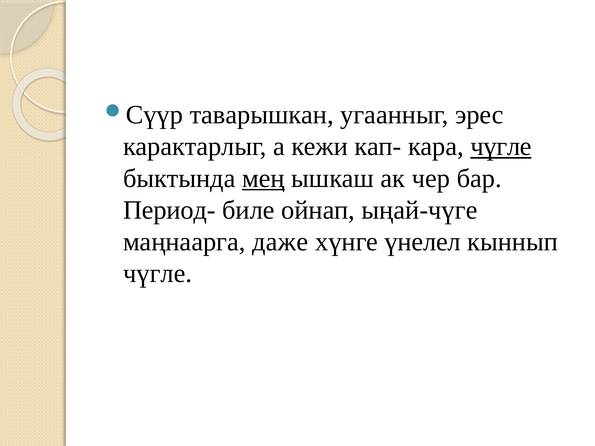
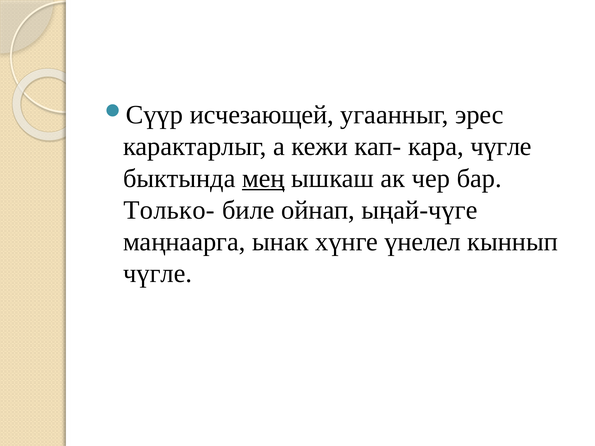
таварышкан: таварышкан -> исчезающей (262, 115)
чүгле underline: present -> none (501, 147)
Период-: Период- -> Только- (169, 210)
даже: даже -> ынак (280, 242)
